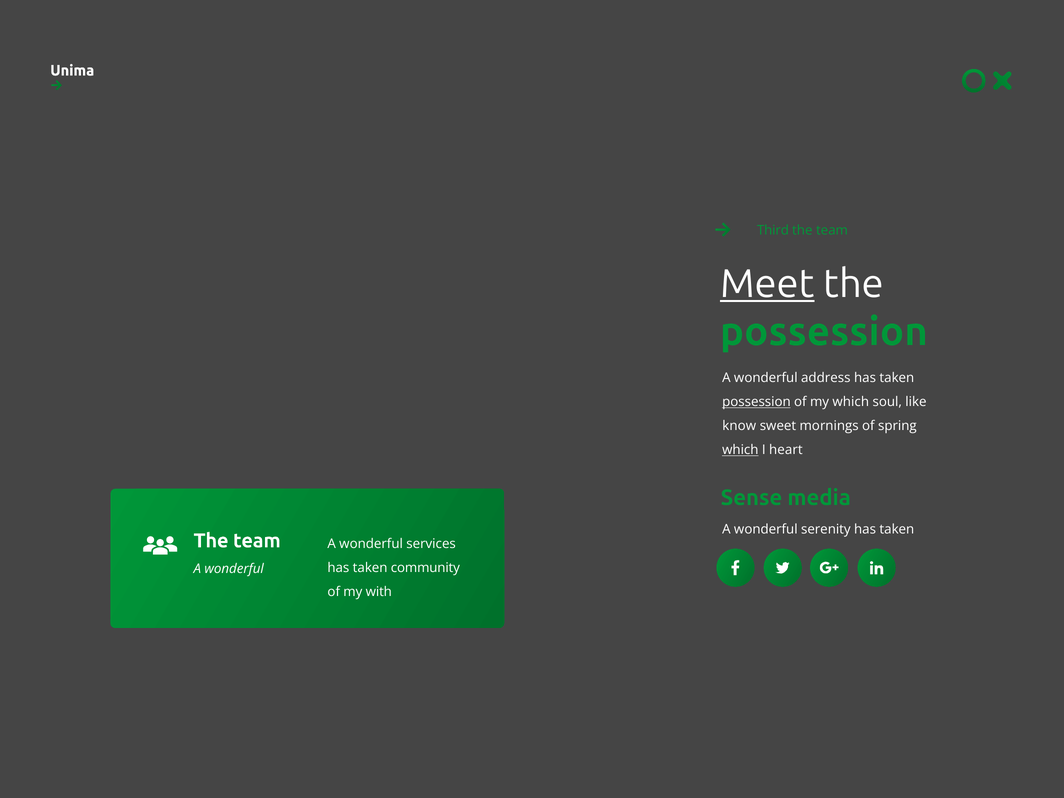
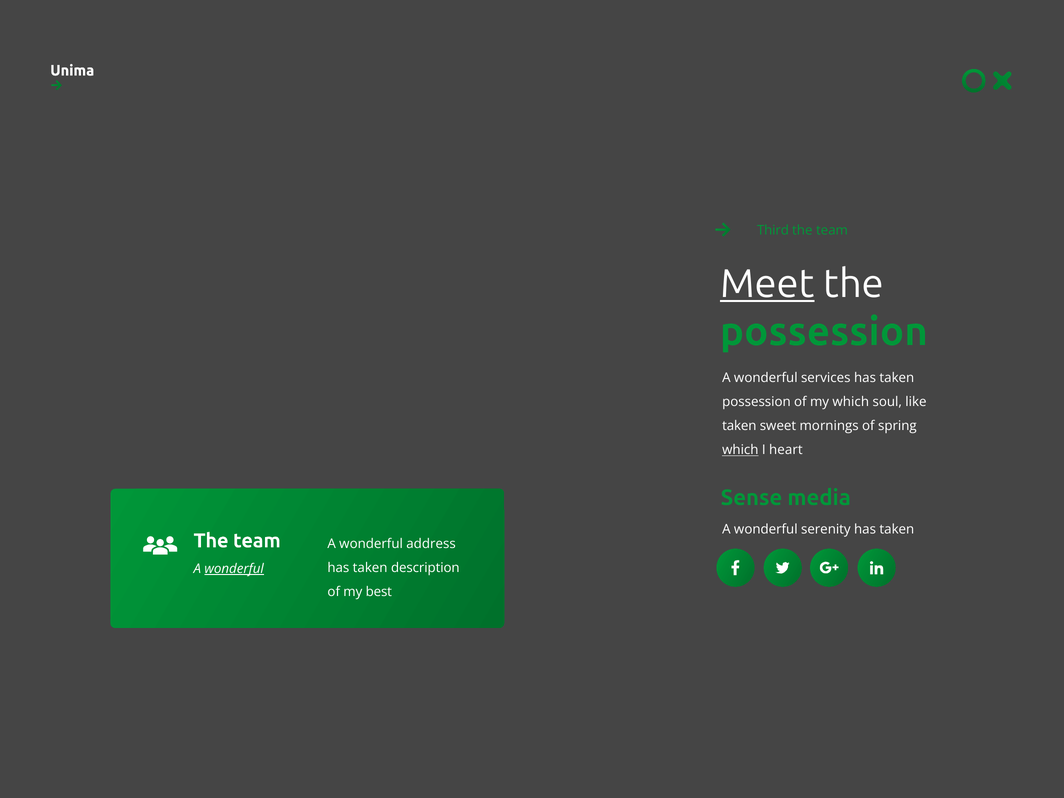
address: address -> services (826, 378)
possession underline: present -> none (756, 402)
know: know -> taken (739, 426)
services: services -> address (431, 544)
community: community -> description (425, 568)
wonderful underline: none -> present (234, 569)
with: with -> best (379, 592)
